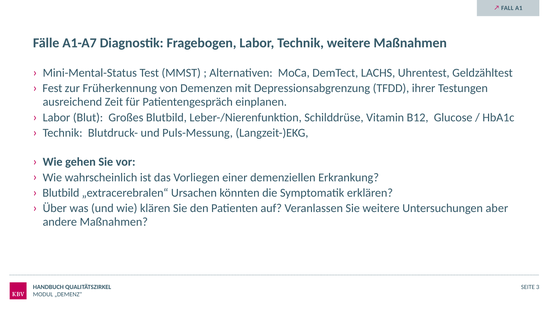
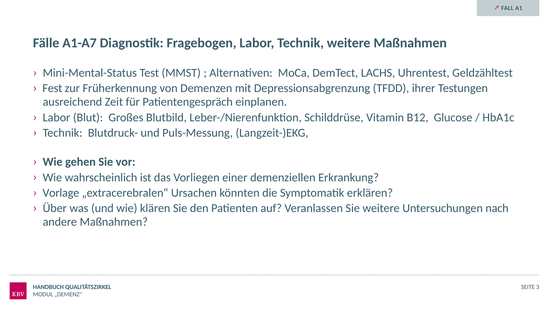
Blutbild: Blutbild -> Vorlage (61, 193)
aber: aber -> nach (497, 208)
